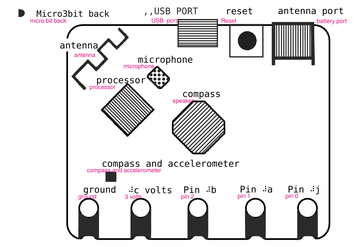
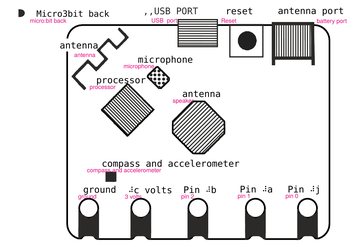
compass: compass -> antenna (202, 94)
